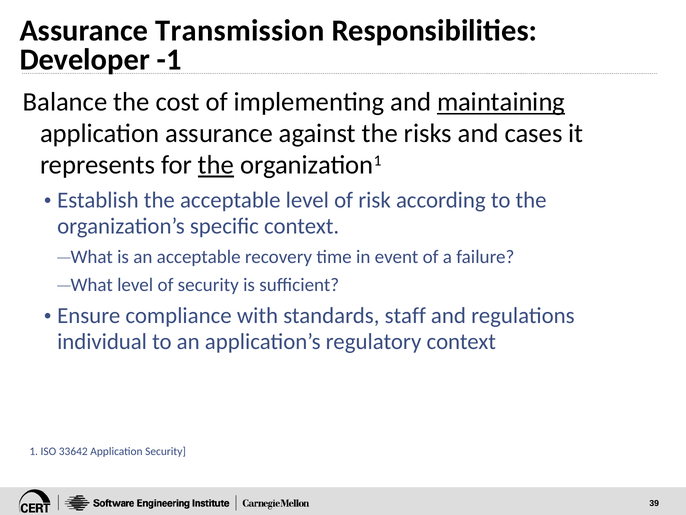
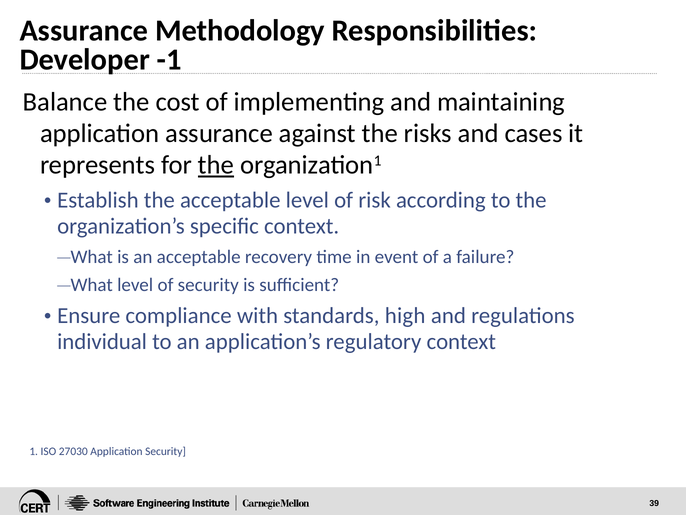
Transmission: Transmission -> Methodology (240, 31)
maintaining underline: present -> none (501, 102)
staff: staff -> high (405, 315)
33642: 33642 -> 27030 (73, 451)
